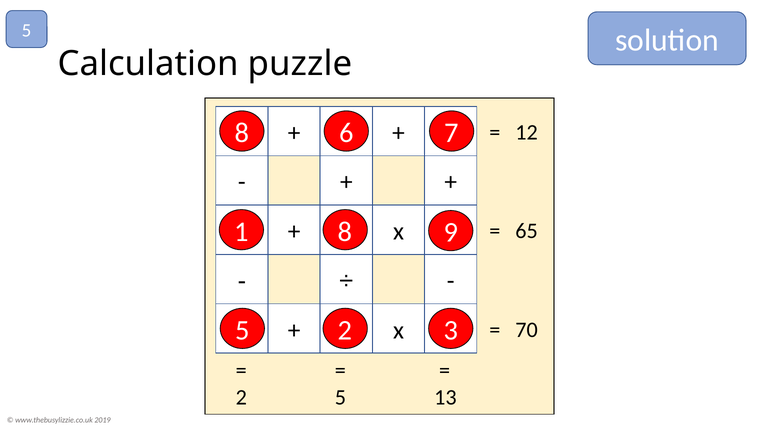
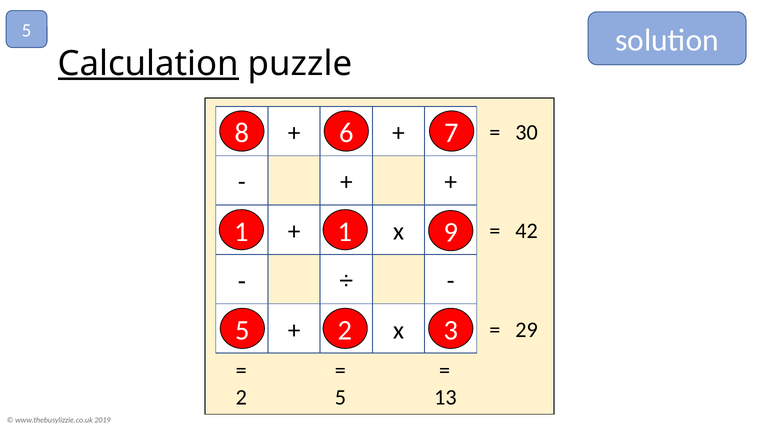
Calculation underline: none -> present (148, 64)
12: 12 -> 30 (527, 132)
1 8: 8 -> 1 (345, 232)
65: 65 -> 42 (527, 231)
70: 70 -> 29 (527, 330)
